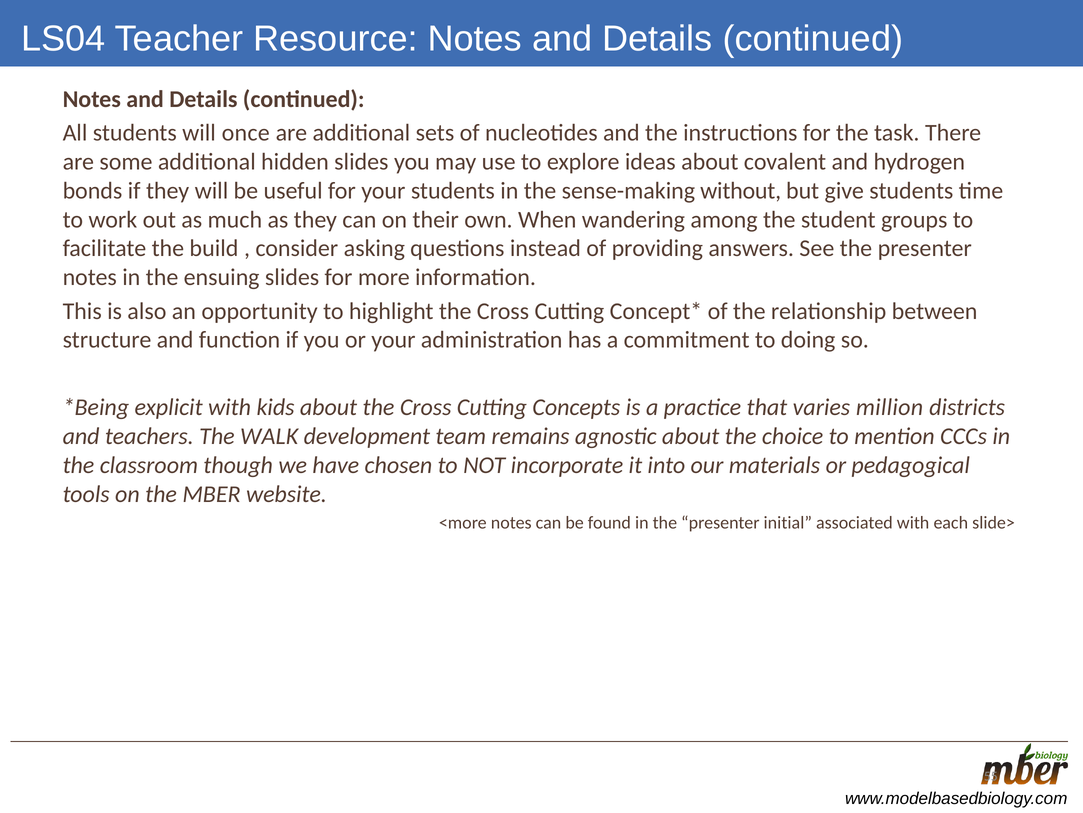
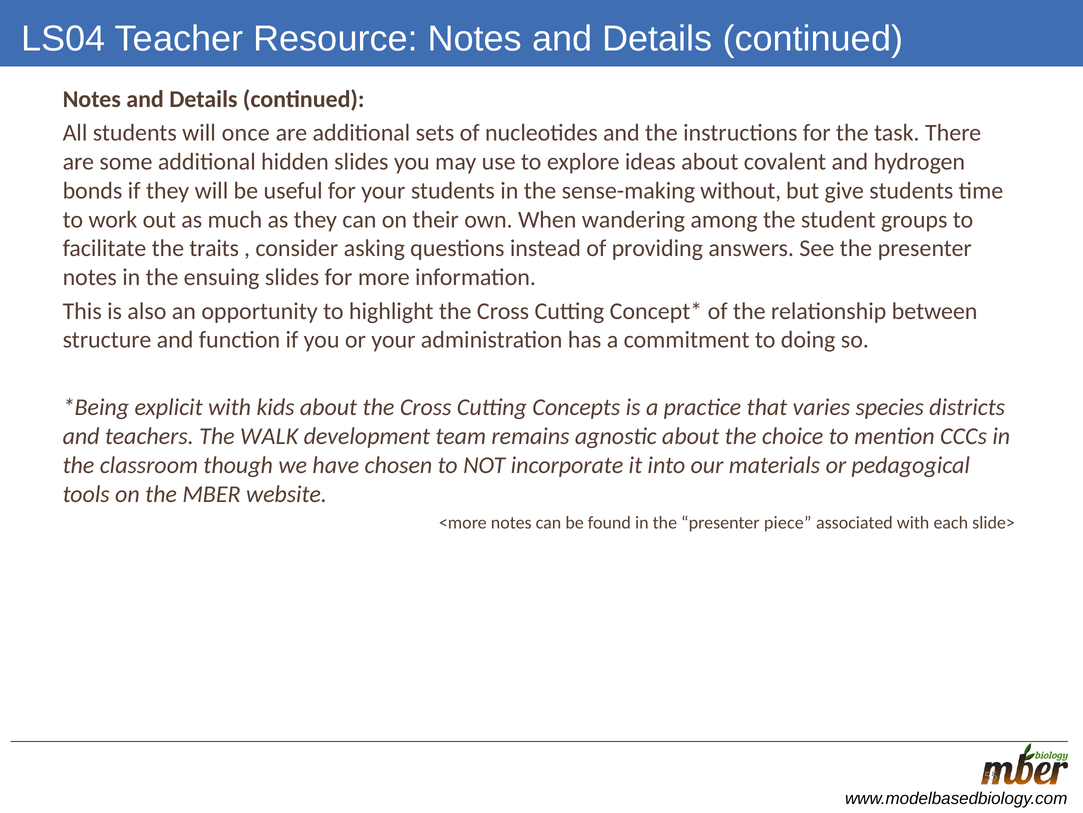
build: build -> traits (214, 248)
million: million -> species (890, 407)
initial: initial -> piece (788, 522)
